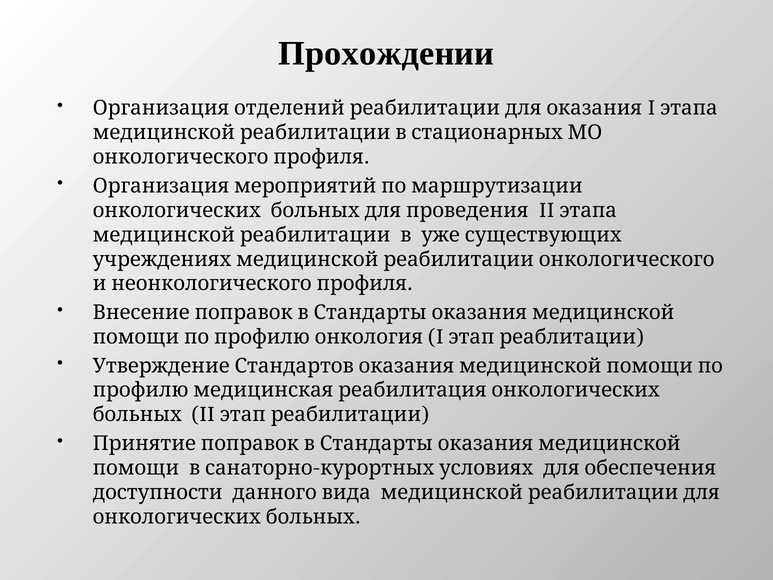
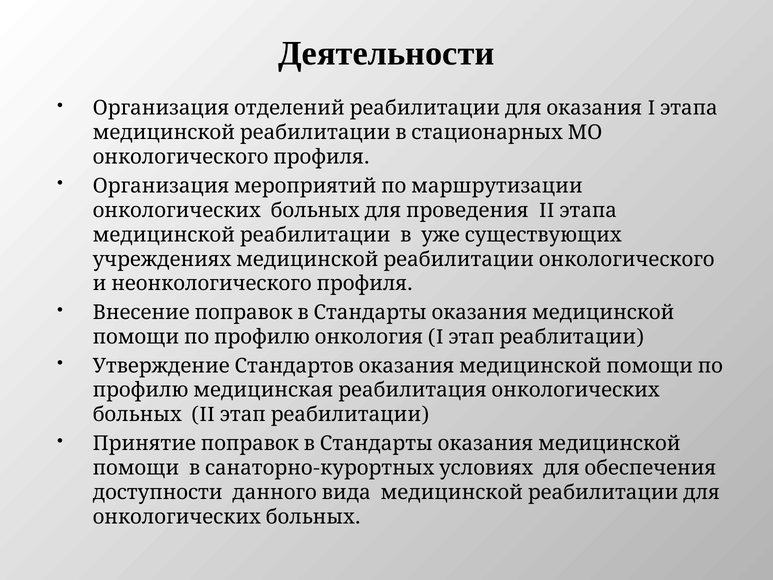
Прохождении: Прохождении -> Деятельности (386, 53)
